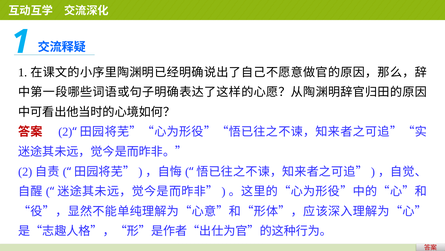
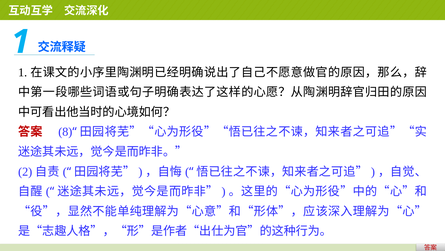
2: 2 -> 8 (65, 132)
